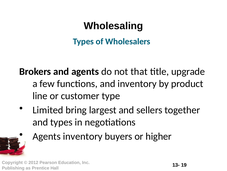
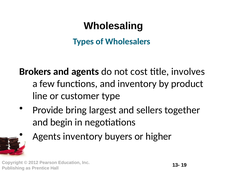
that: that -> cost (139, 71)
upgrade: upgrade -> involves (188, 71)
Limited: Limited -> Provide (48, 110)
and types: types -> begin (61, 122)
